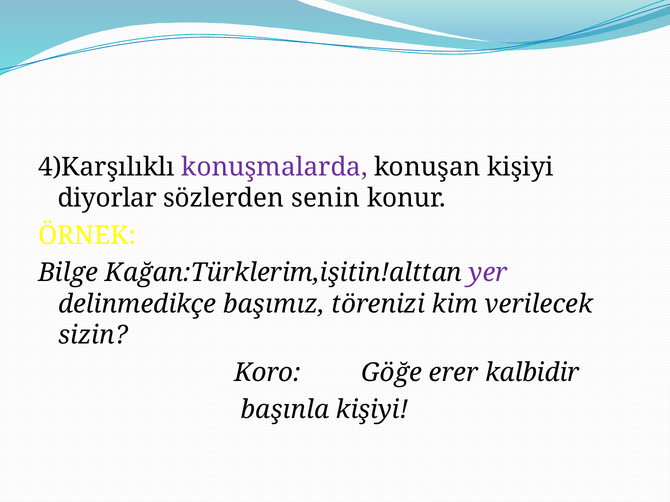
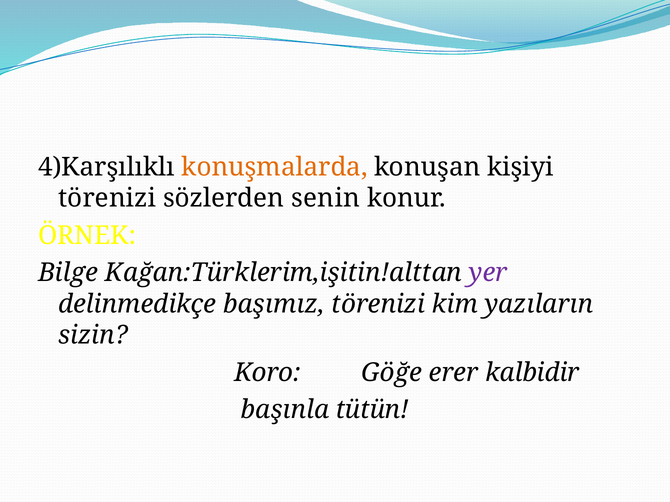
konuşmalarda colour: purple -> orange (274, 167)
diyorlar: diyorlar -> törenizi (107, 199)
verilecek: verilecek -> yazıların (539, 304)
başınla kişiyi: kişiyi -> tütün (372, 410)
